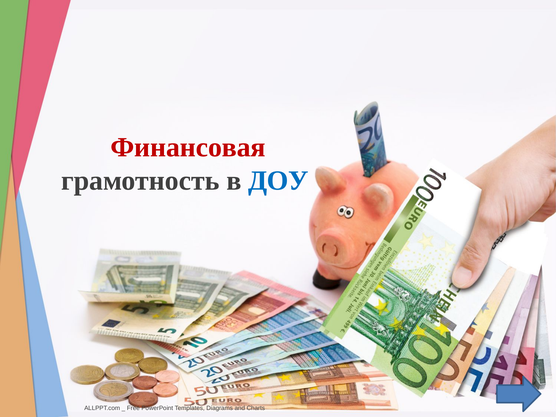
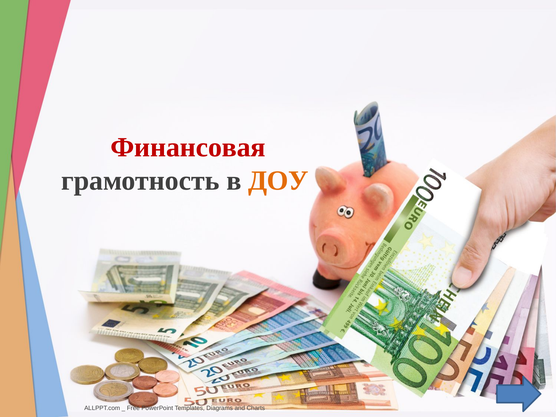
ДОУ colour: blue -> orange (278, 181)
